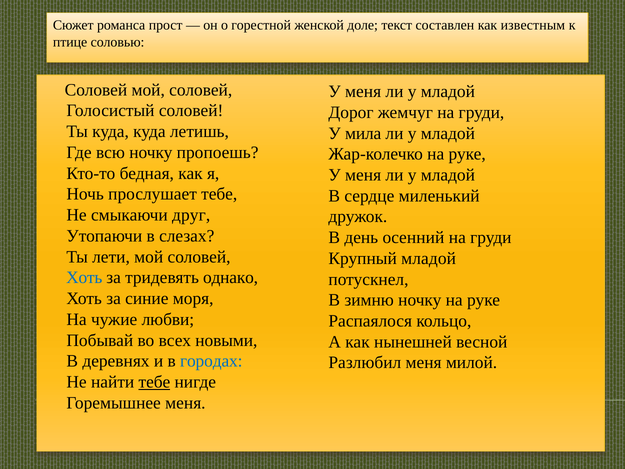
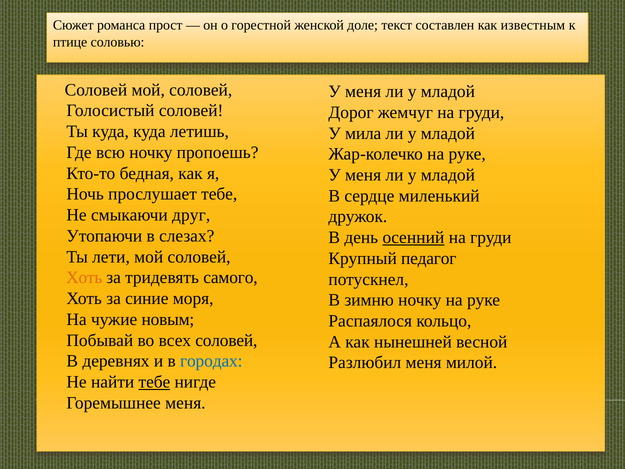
осенний underline: none -> present (413, 237)
Крупный младой: младой -> педагог (429, 258)
Хоть colour: blue -> orange (84, 278)
однако: однако -> самого (231, 278)
любви: любви -> новым (168, 319)
всех новыми: новыми -> соловей (226, 340)
